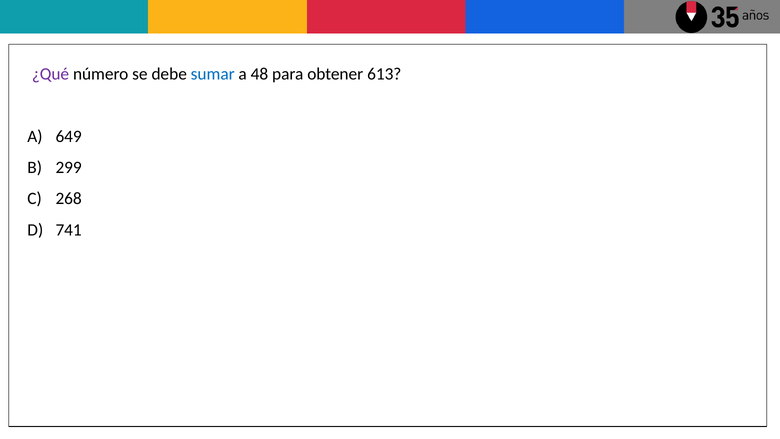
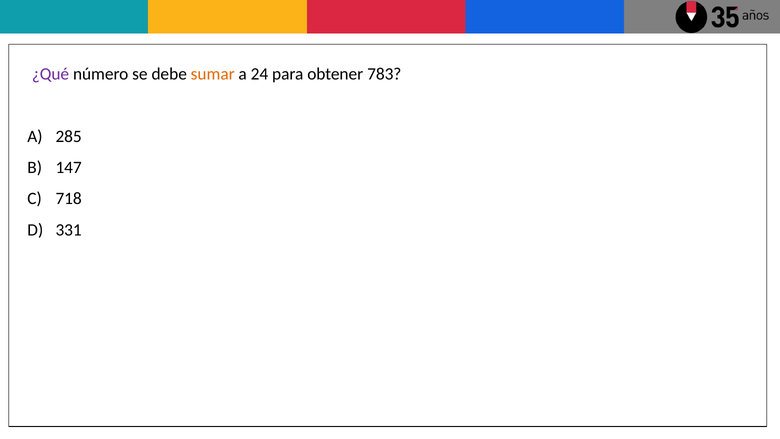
sumar colour: blue -> orange (213, 74)
48: 48 -> 24 (259, 74)
613: 613 -> 783 (384, 74)
649: 649 -> 285 (69, 136)
299: 299 -> 147 (69, 167)
268: 268 -> 718 (69, 199)
741: 741 -> 331 (69, 230)
